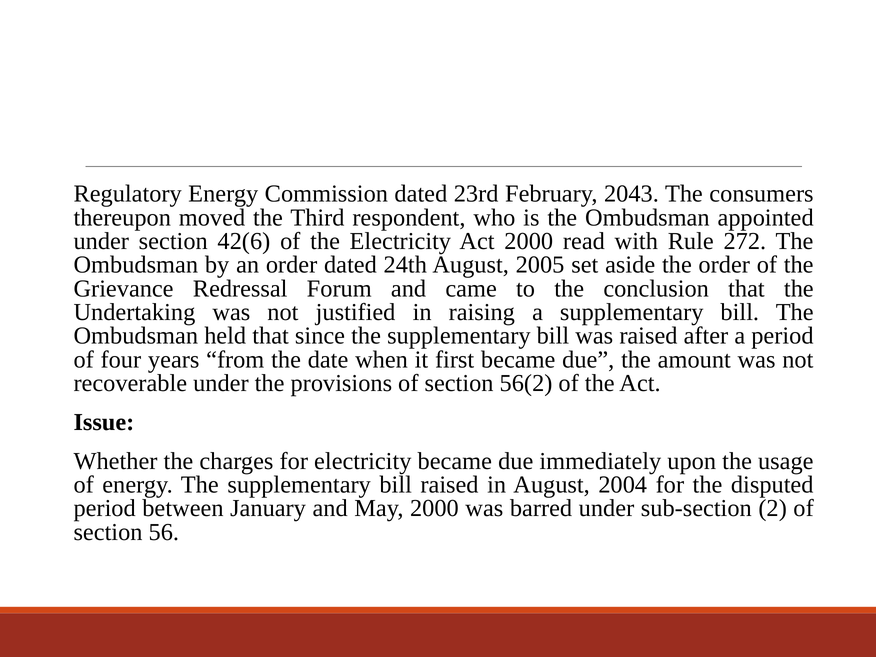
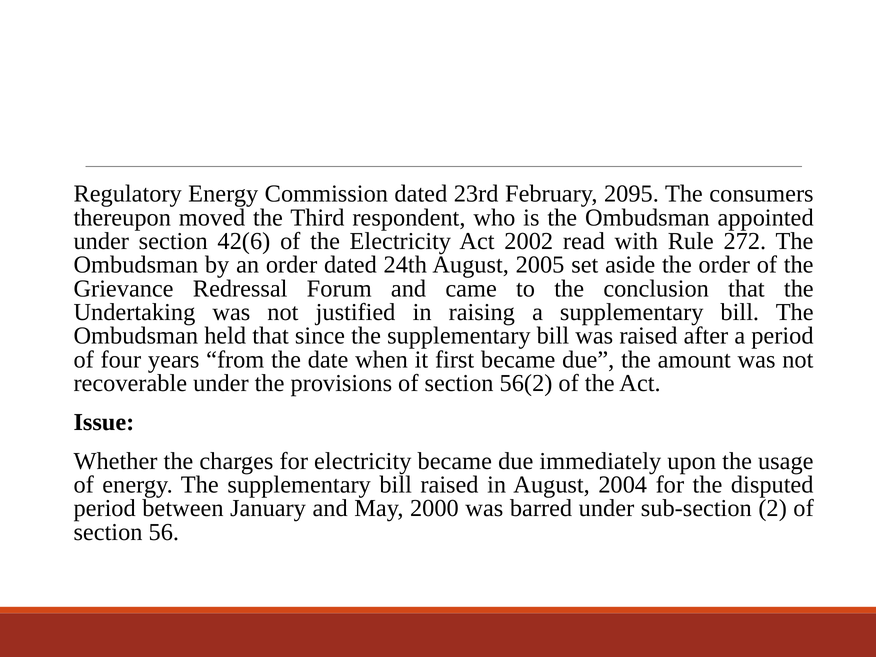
2043: 2043 -> 2095 (631, 194)
Act 2000: 2000 -> 2002 (529, 241)
